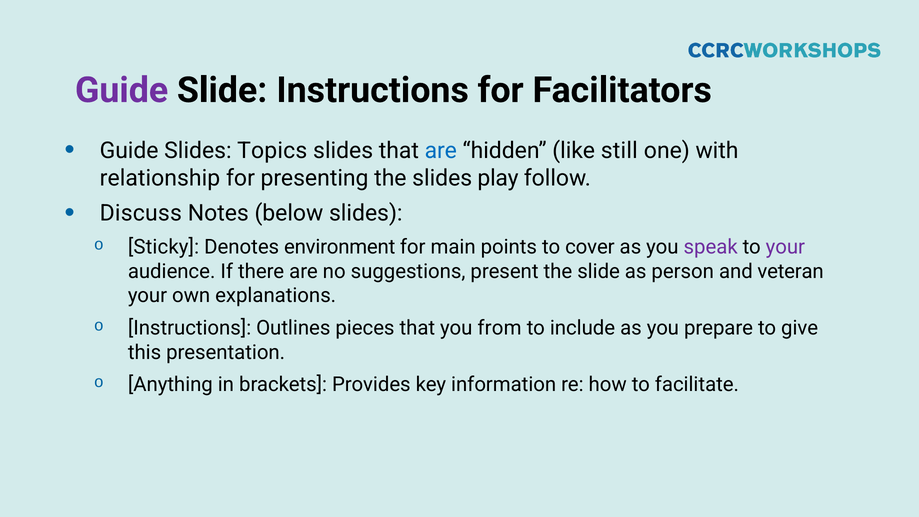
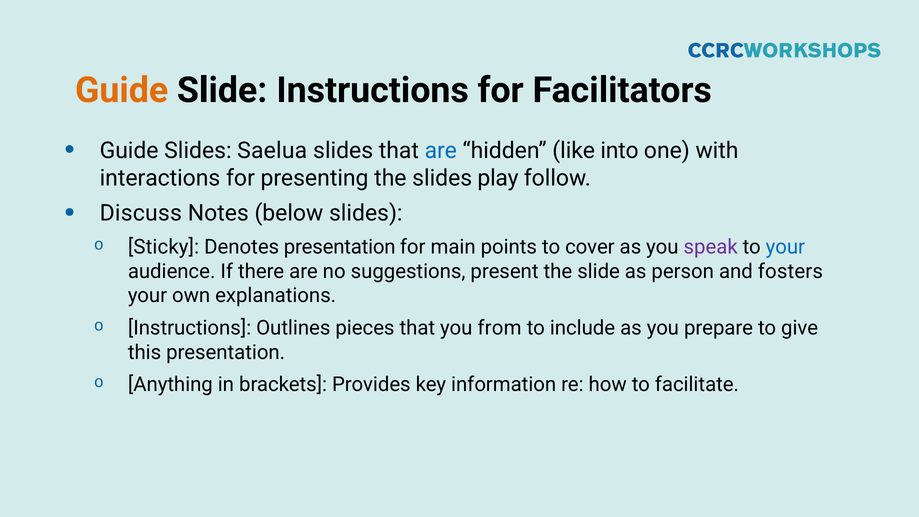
Guide colour: purple -> orange (122, 90)
Topics: Topics -> Saelua (272, 150)
still: still -> into (620, 150)
relationship: relationship -> interactions (160, 178)
Denotes environment: environment -> presentation (340, 247)
your colour: purple -> blue (785, 247)
veteran: veteran -> fosters (790, 271)
